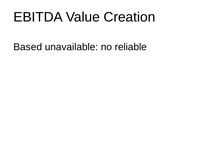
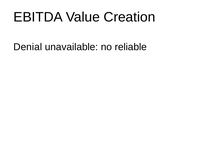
Based: Based -> Denial (28, 47)
